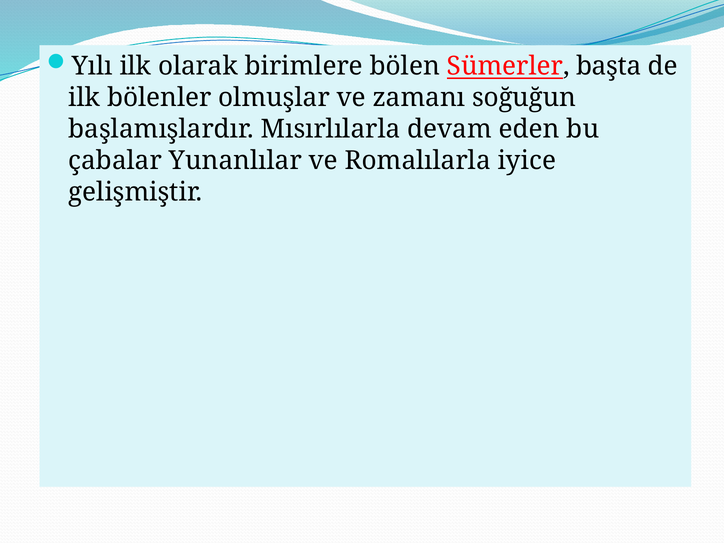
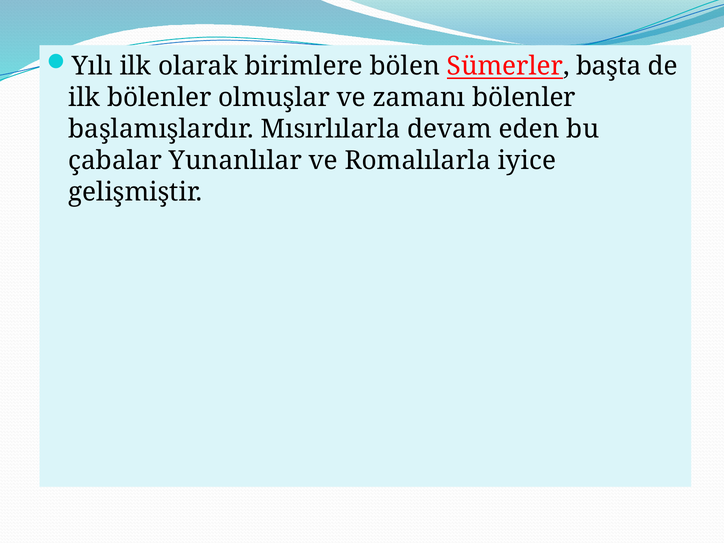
zamanı soğuğun: soğuğun -> bölenler (524, 98)
